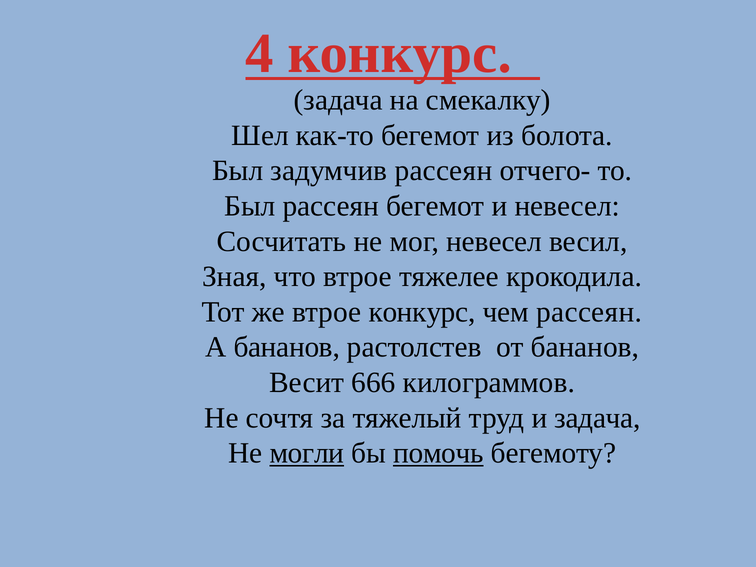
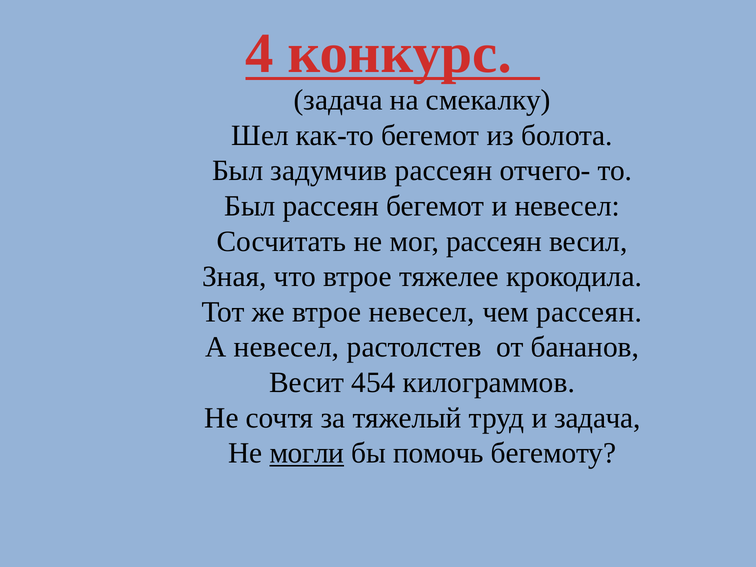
мог невесел: невесел -> рассеян (494, 241)
втрое конкурс: конкурс -> невесел (422, 312)
А бананов: бананов -> невесел (286, 347)
666: 666 -> 454 (374, 383)
помочь underline: present -> none (439, 453)
